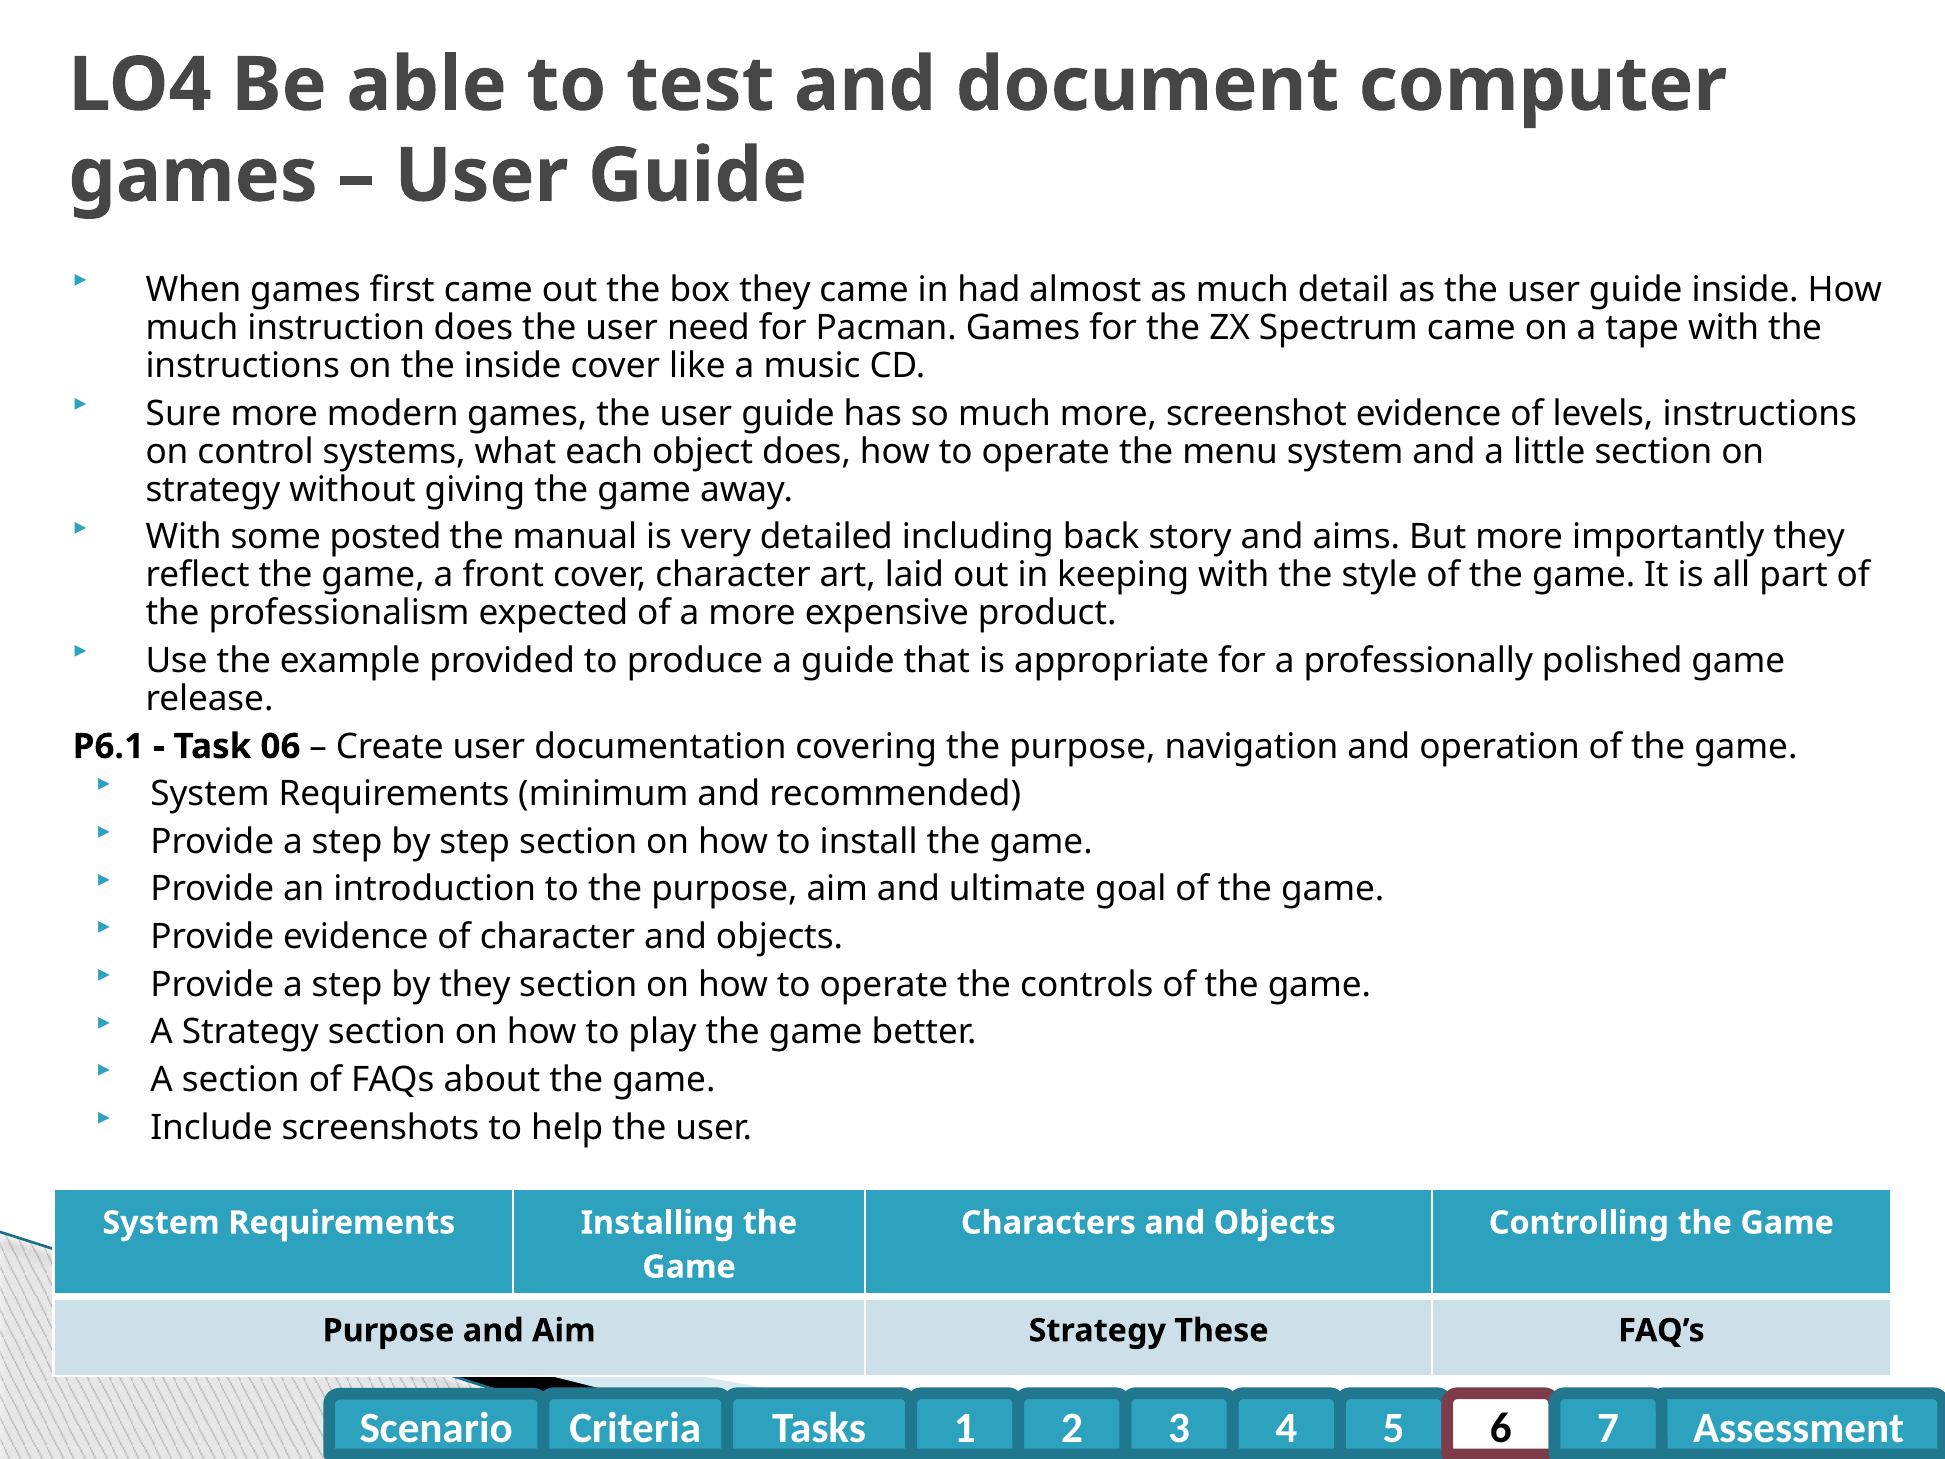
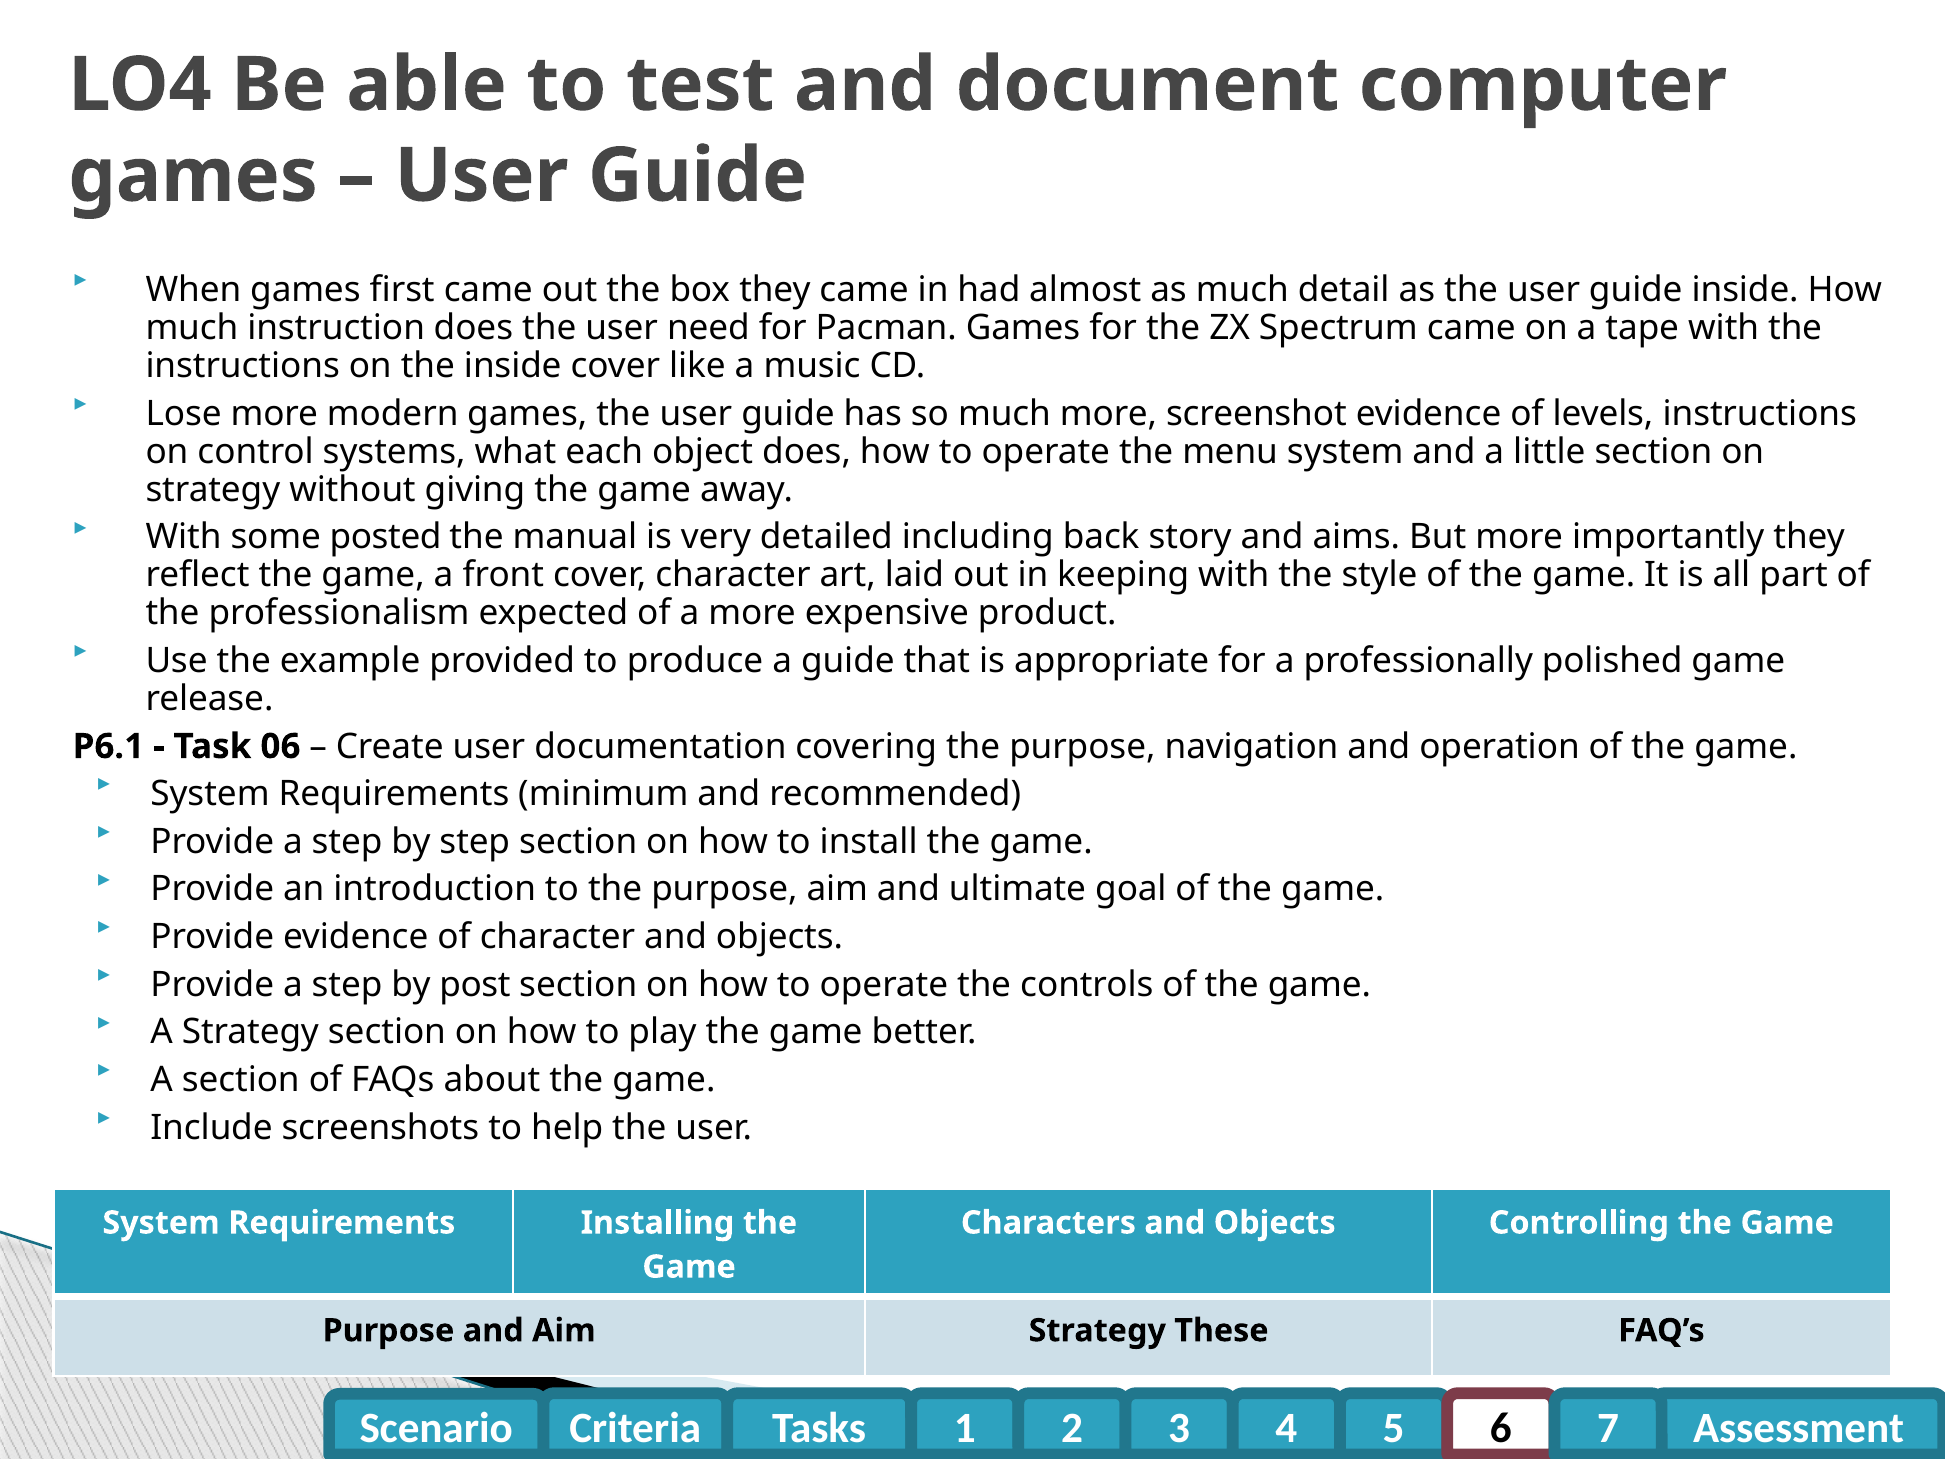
Sure: Sure -> Lose (184, 414)
by they: they -> post (475, 984)
